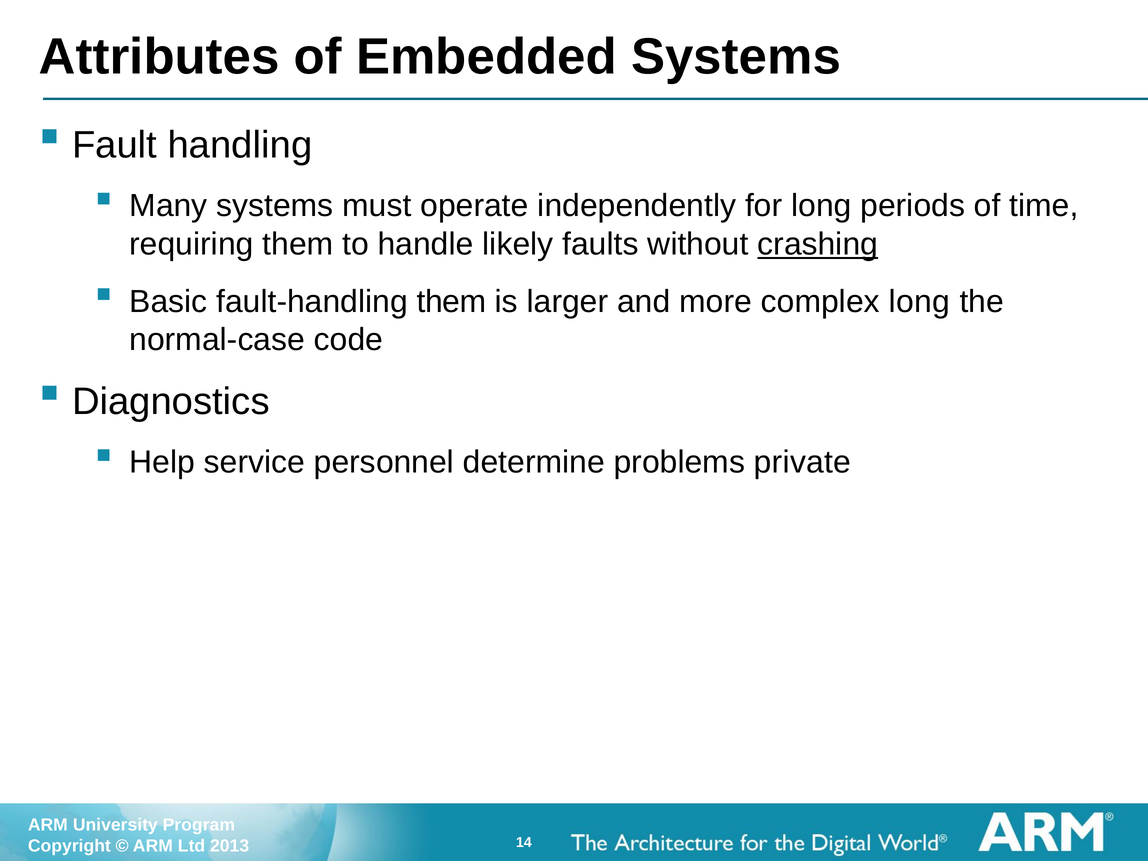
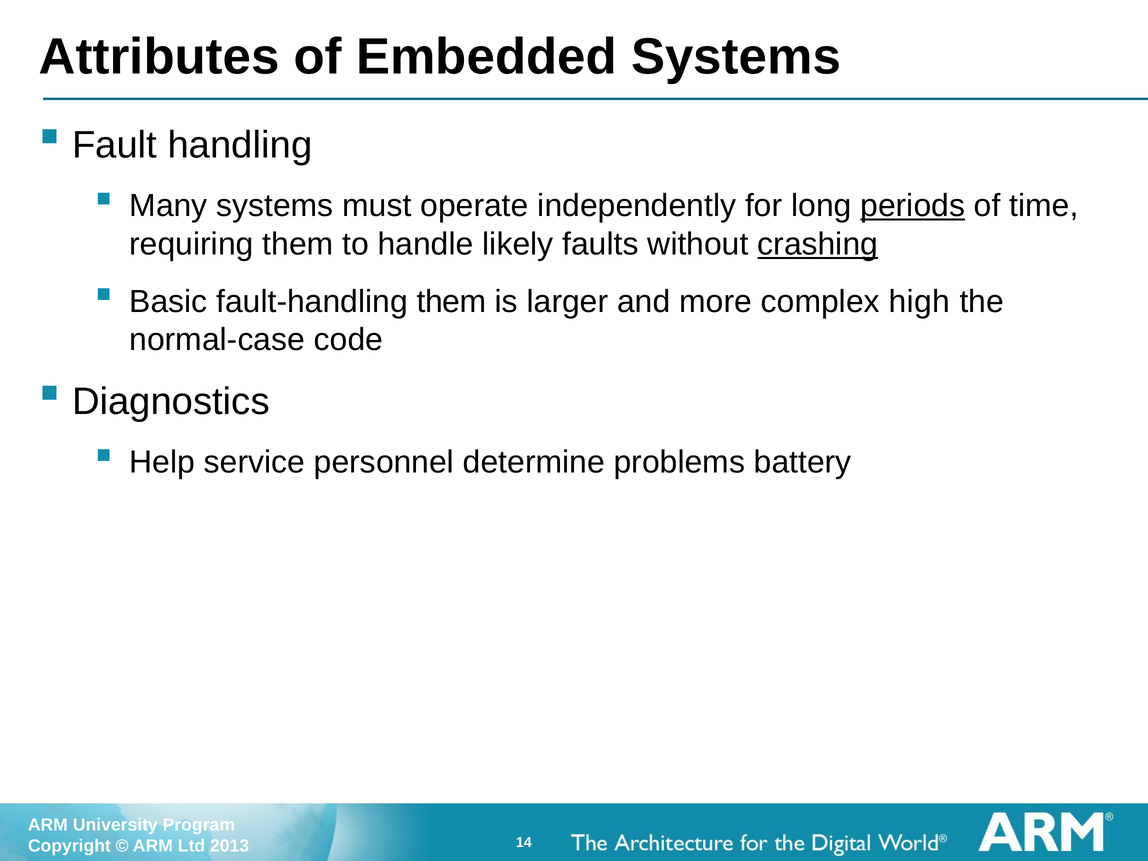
periods underline: none -> present (913, 206)
complex long: long -> high (920, 302)
private: private -> battery (803, 462)
